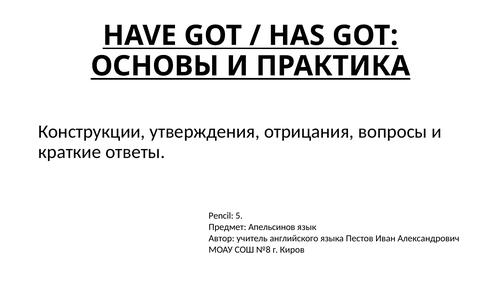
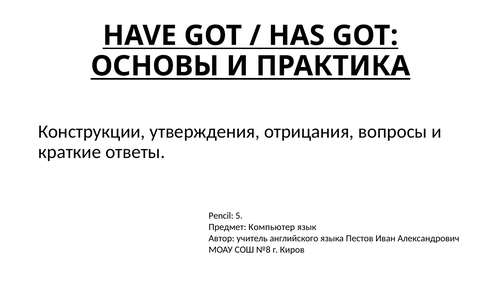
Апельсинов: Апельсинов -> Компьютер (272, 227)
